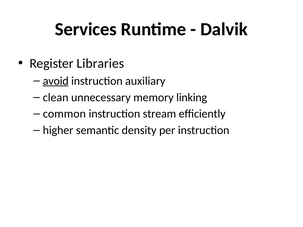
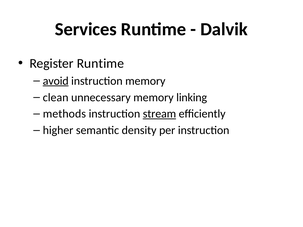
Register Libraries: Libraries -> Runtime (100, 64)
instruction auxiliary: auxiliary -> memory (145, 81)
common: common -> methods (64, 114)
stream underline: none -> present (159, 114)
